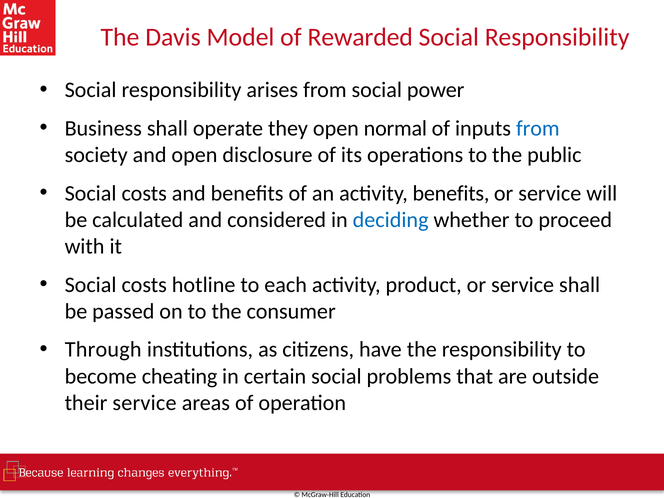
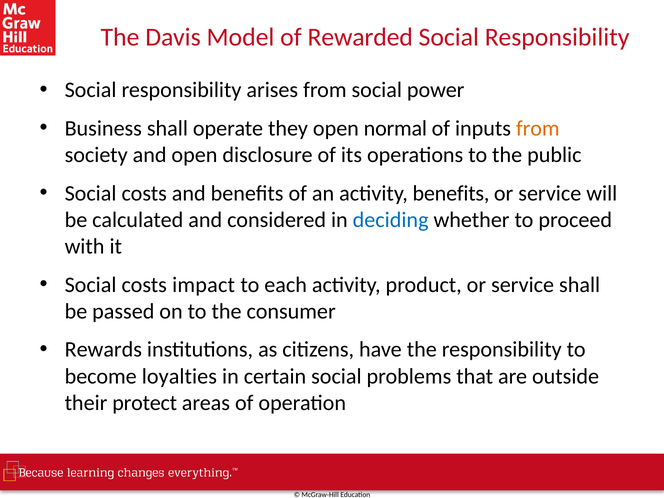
from colour: blue -> orange (538, 128)
hotline: hotline -> impact (204, 285)
Through: Through -> Rewards (103, 350)
cheating: cheating -> loyalties (179, 376)
their service: service -> protect (145, 403)
